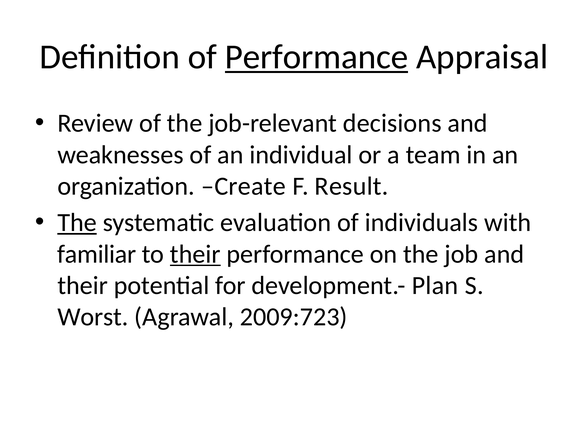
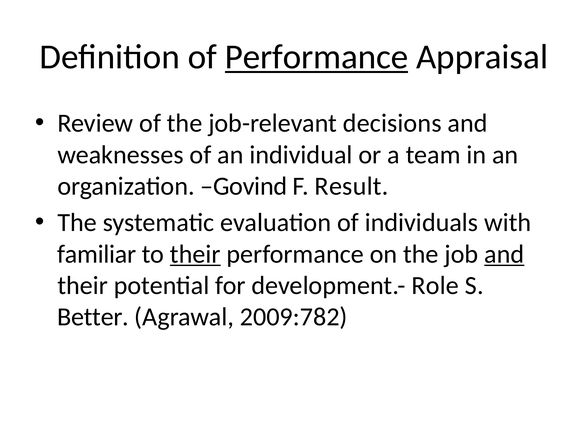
Create: Create -> Govind (244, 186)
The underline: present -> none (77, 223)
and underline: none -> present (504, 254)
Plan: Plan -> Role (435, 285)
Worst: Worst -> Better (93, 317)
2009:723: 2009:723 -> 2009:782 (294, 317)
